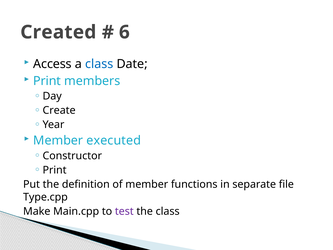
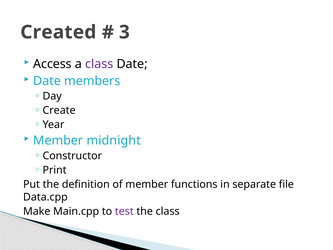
6: 6 -> 3 (124, 32)
class colour: blue -> purple (99, 64)
Print: Print -> Date (47, 81)
executed: executed -> midnight (114, 140)
Type.cpp: Type.cpp -> Data.cpp (45, 197)
